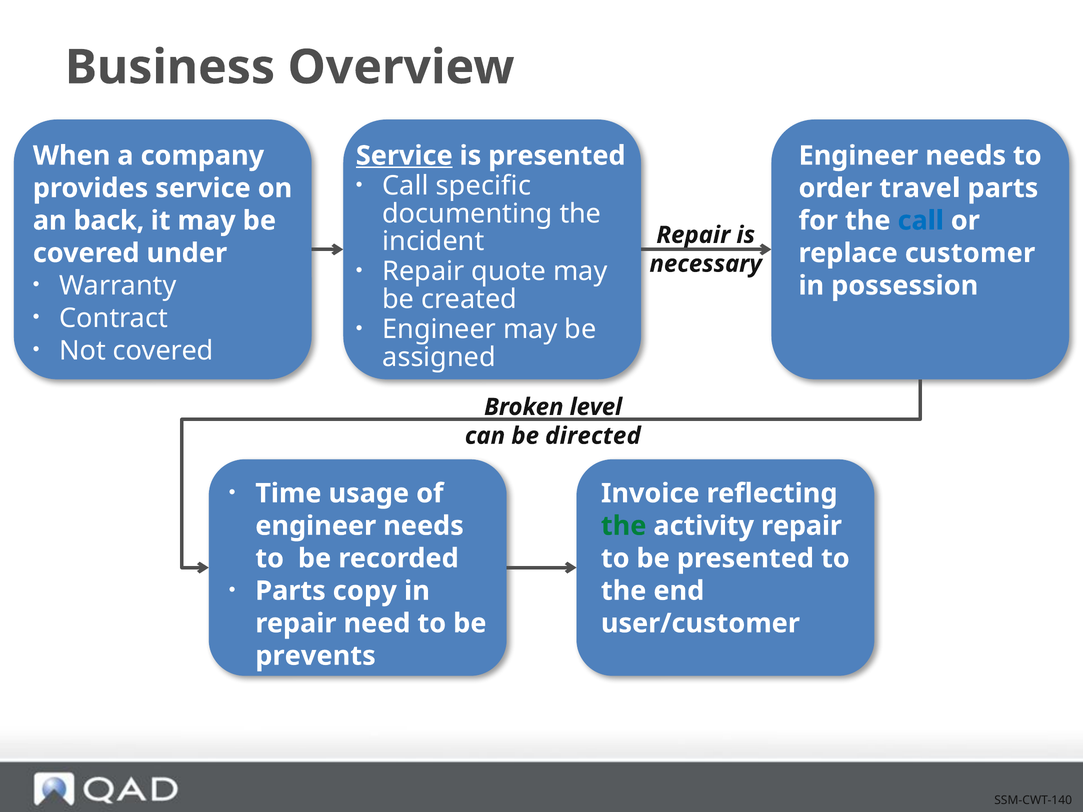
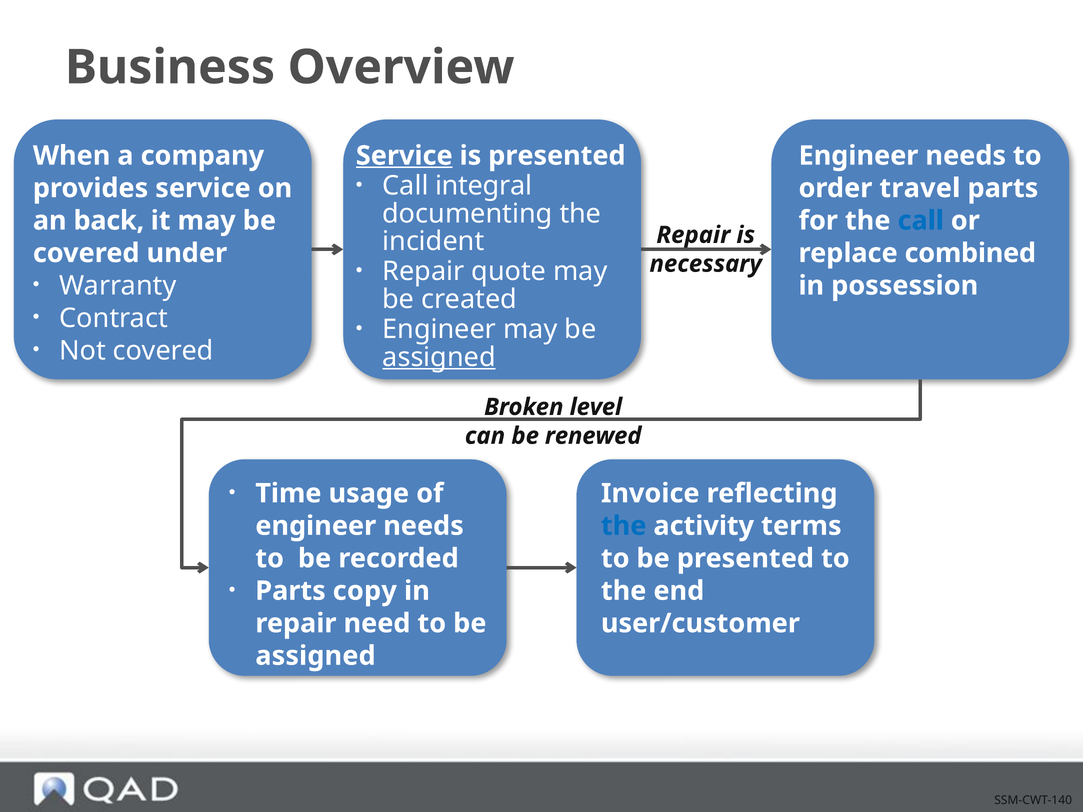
specific: specific -> integral (484, 186)
customer: customer -> combined (970, 253)
assigned underline: none -> present (439, 357)
directed: directed -> renewed (593, 436)
the colour: green -> blue (624, 526)
activity repair: repair -> terms (801, 526)
prevents: prevents -> assigned (315, 656)
